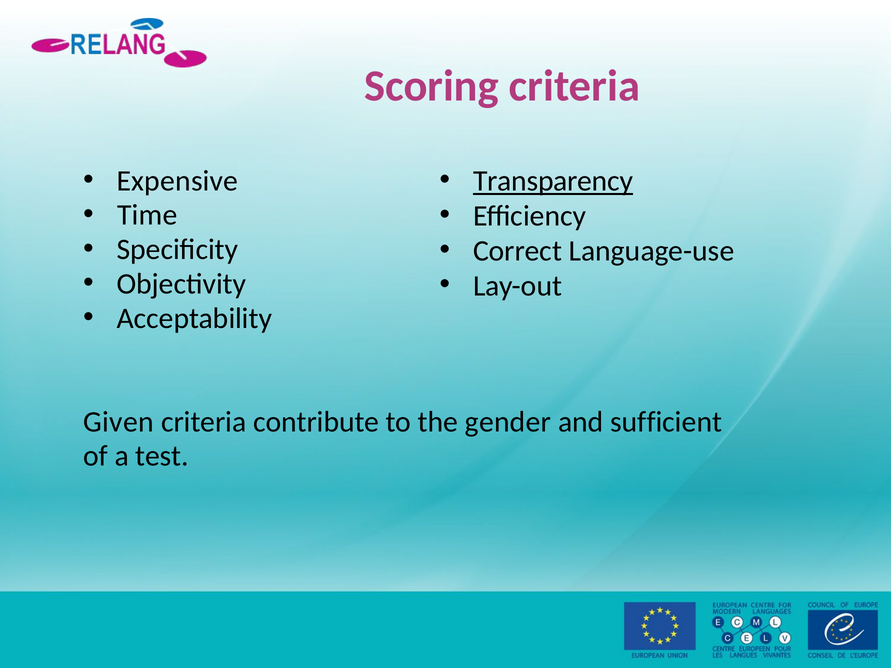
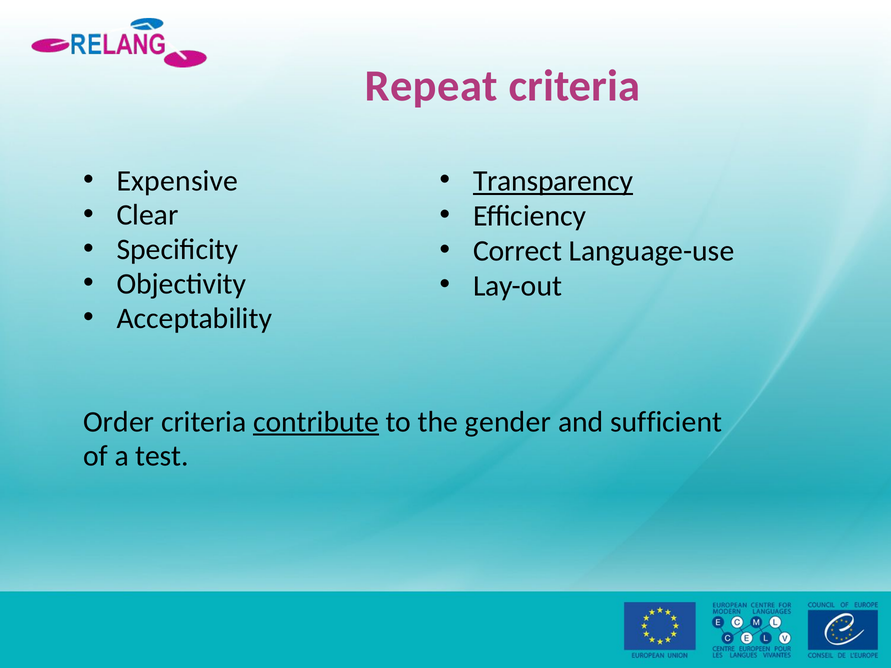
Scoring: Scoring -> Repeat (431, 86)
Time: Time -> Clear (147, 215)
Given: Given -> Order (119, 422)
contribute underline: none -> present (316, 422)
